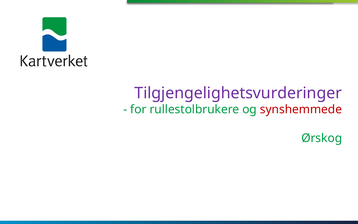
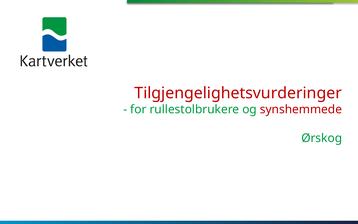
Tilgjengelighetsvurderinger colour: purple -> red (238, 93)
